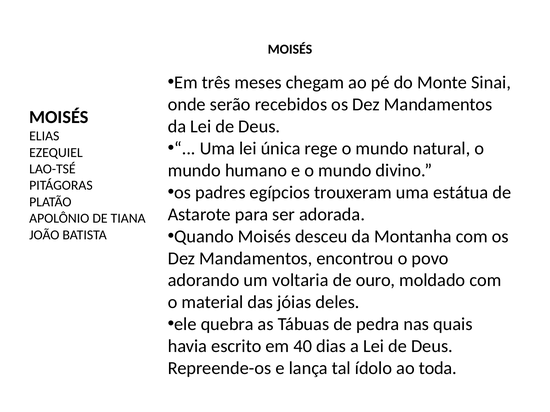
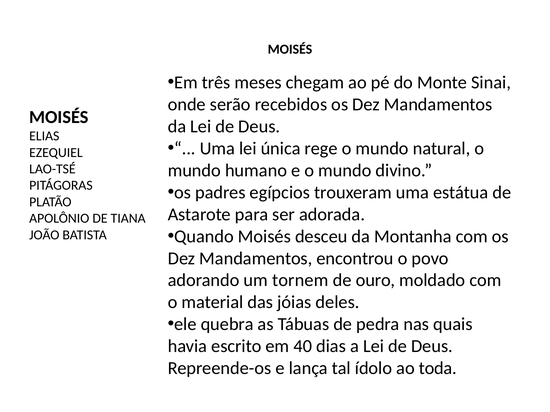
voltaria: voltaria -> tornem (300, 281)
